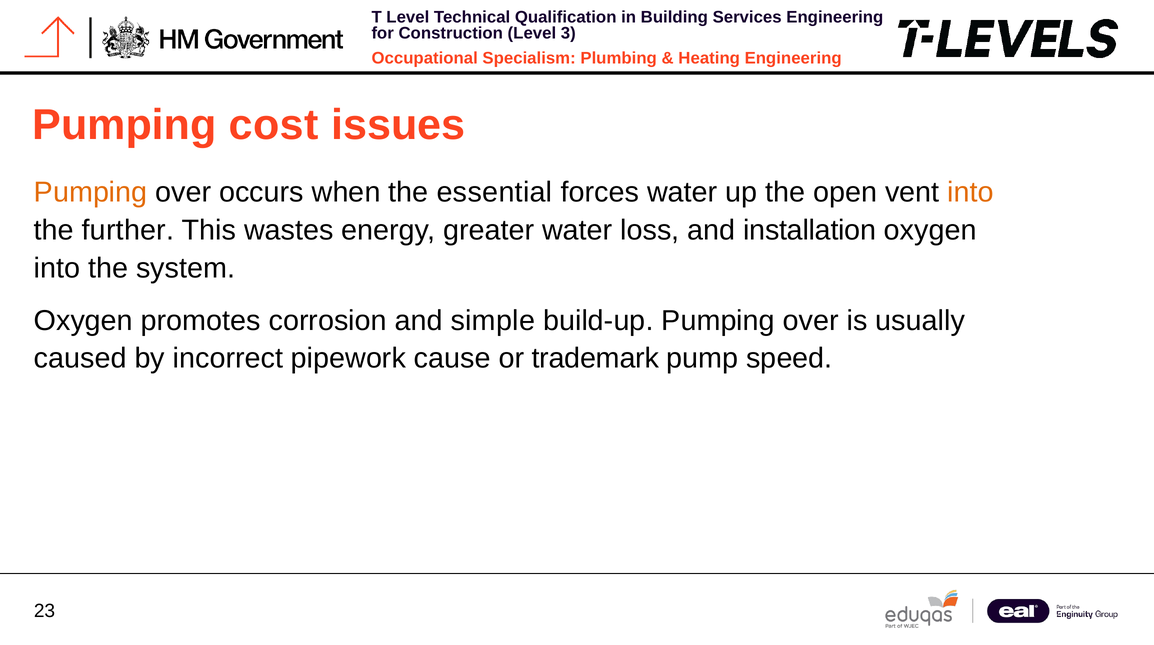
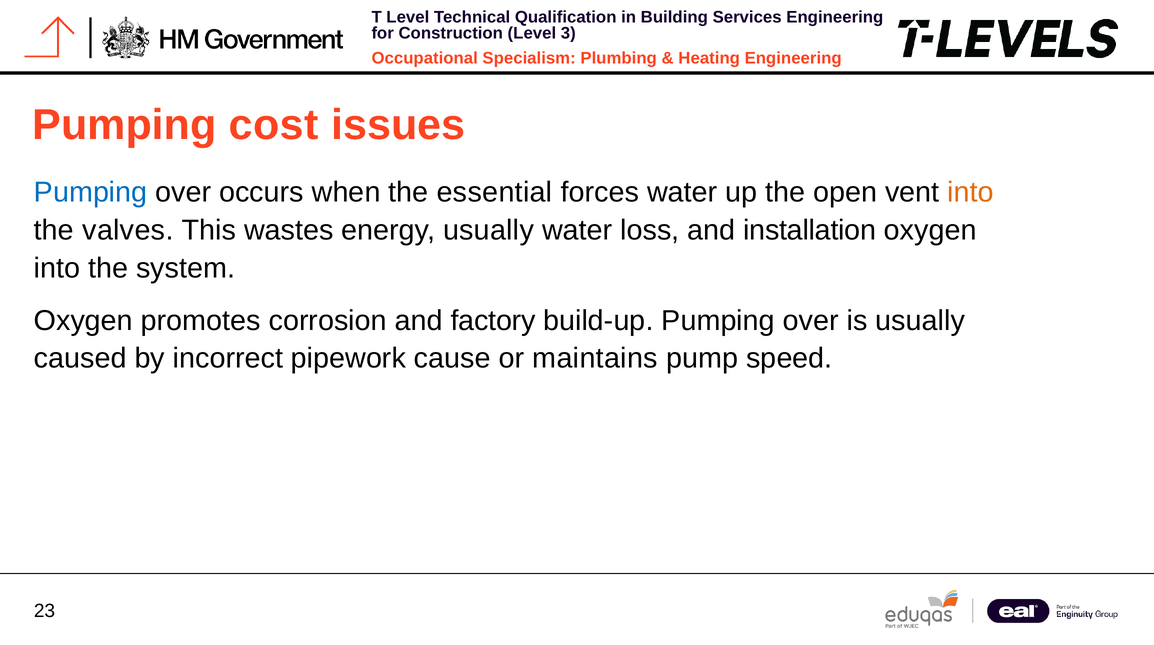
Pumping colour: orange -> blue (91, 192)
further: further -> valves (128, 230)
energy greater: greater -> usually (489, 230)
simple: simple -> factory (493, 320)
trademark: trademark -> maintains (595, 358)
